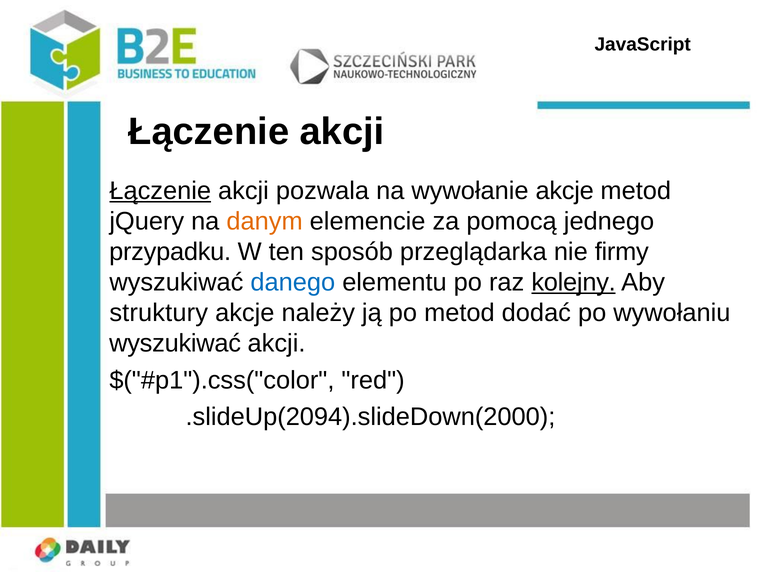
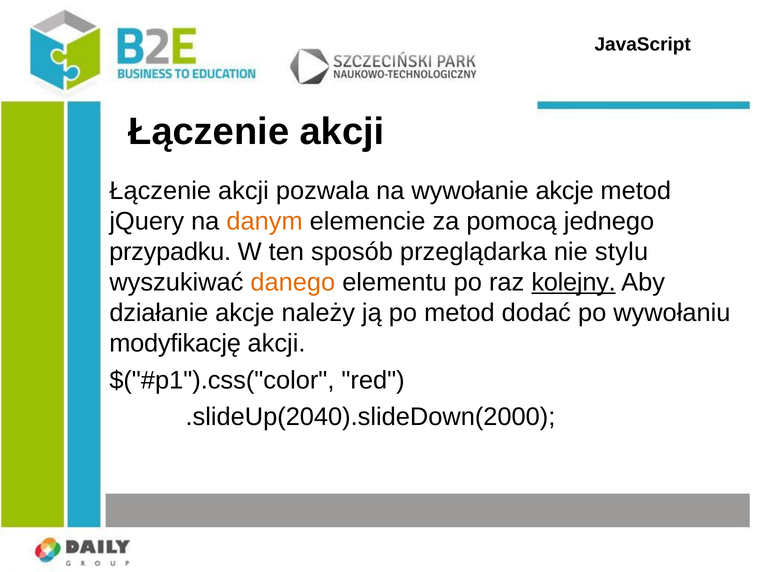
Łączenie underline: present -> none (160, 191)
firmy: firmy -> stylu (622, 252)
danego colour: blue -> orange (293, 282)
struktury: struktury -> działanie (159, 312)
wyszukiwać: wyszukiwać -> modyfikację (175, 343)
.slideUp(2094).slideDown(2000: .slideUp(2094).slideDown(2000 -> .slideUp(2040).slideDown(2000 (370, 417)
